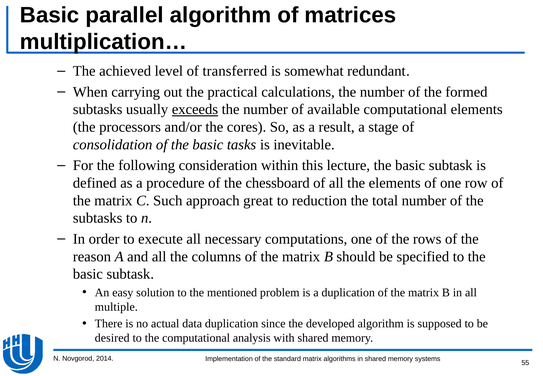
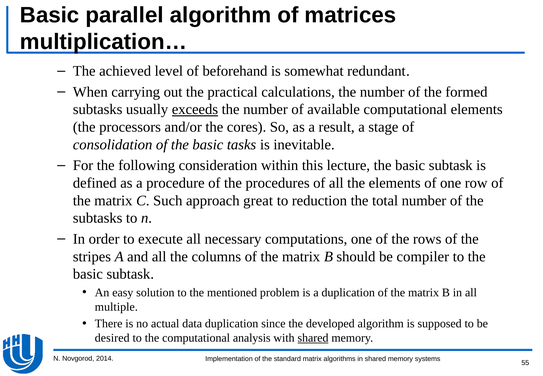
transferred: transferred -> beforehand (235, 71)
chessboard: chessboard -> procedures (278, 183)
reason: reason -> stripes (92, 256)
specified: specified -> compiler (423, 256)
shared underline: none -> present (313, 338)
